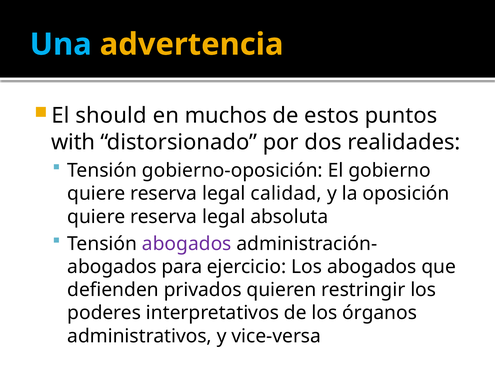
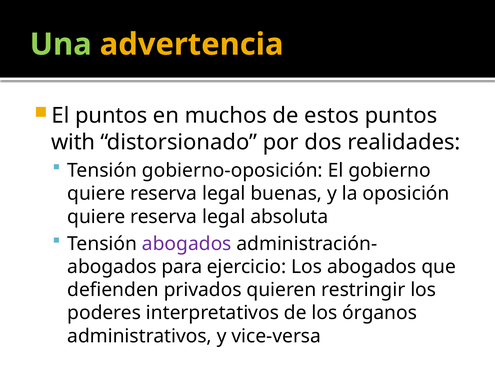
Una colour: light blue -> light green (61, 44)
El should: should -> puntos (111, 116)
calidad: calidad -> buenas (286, 194)
